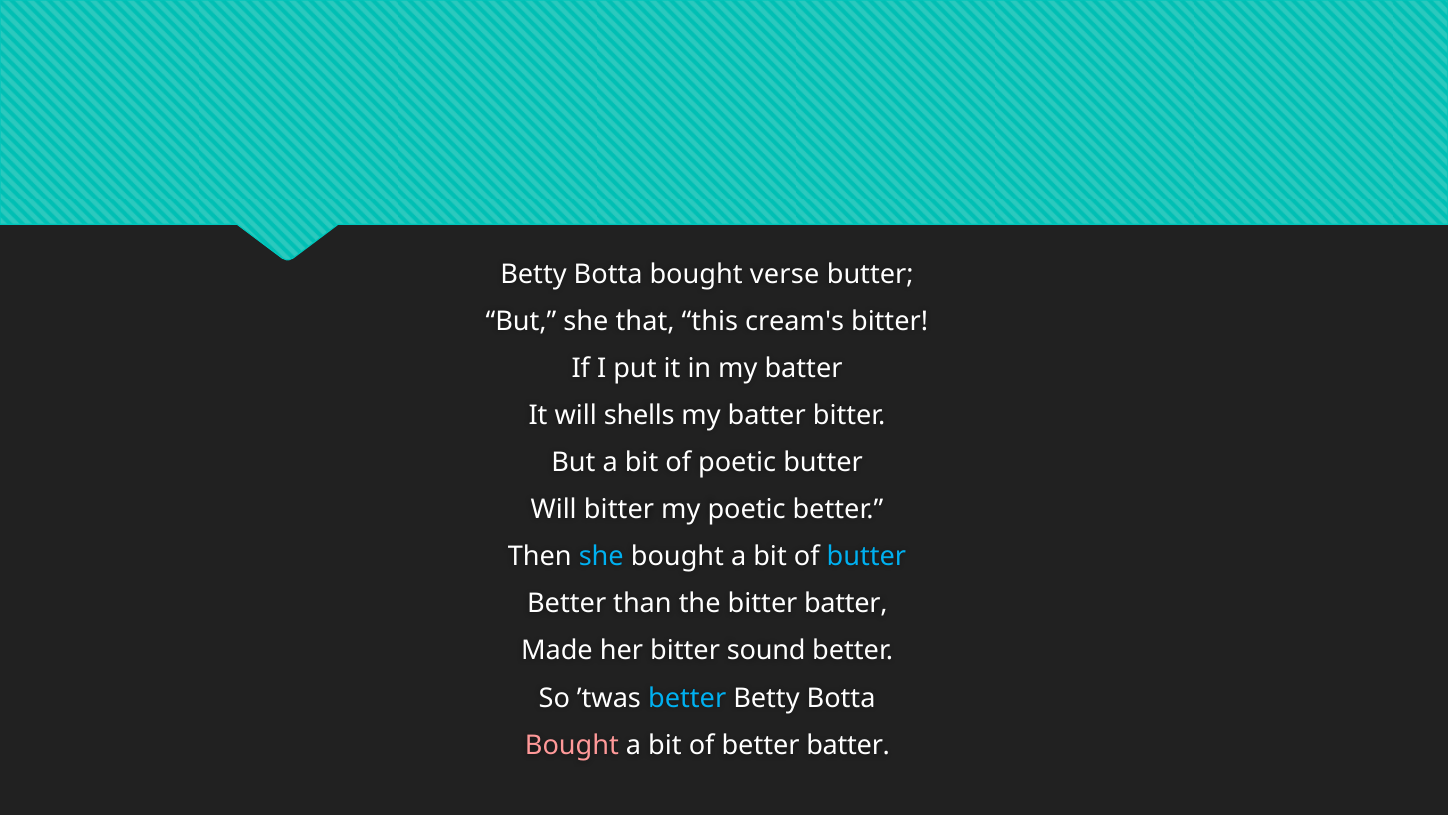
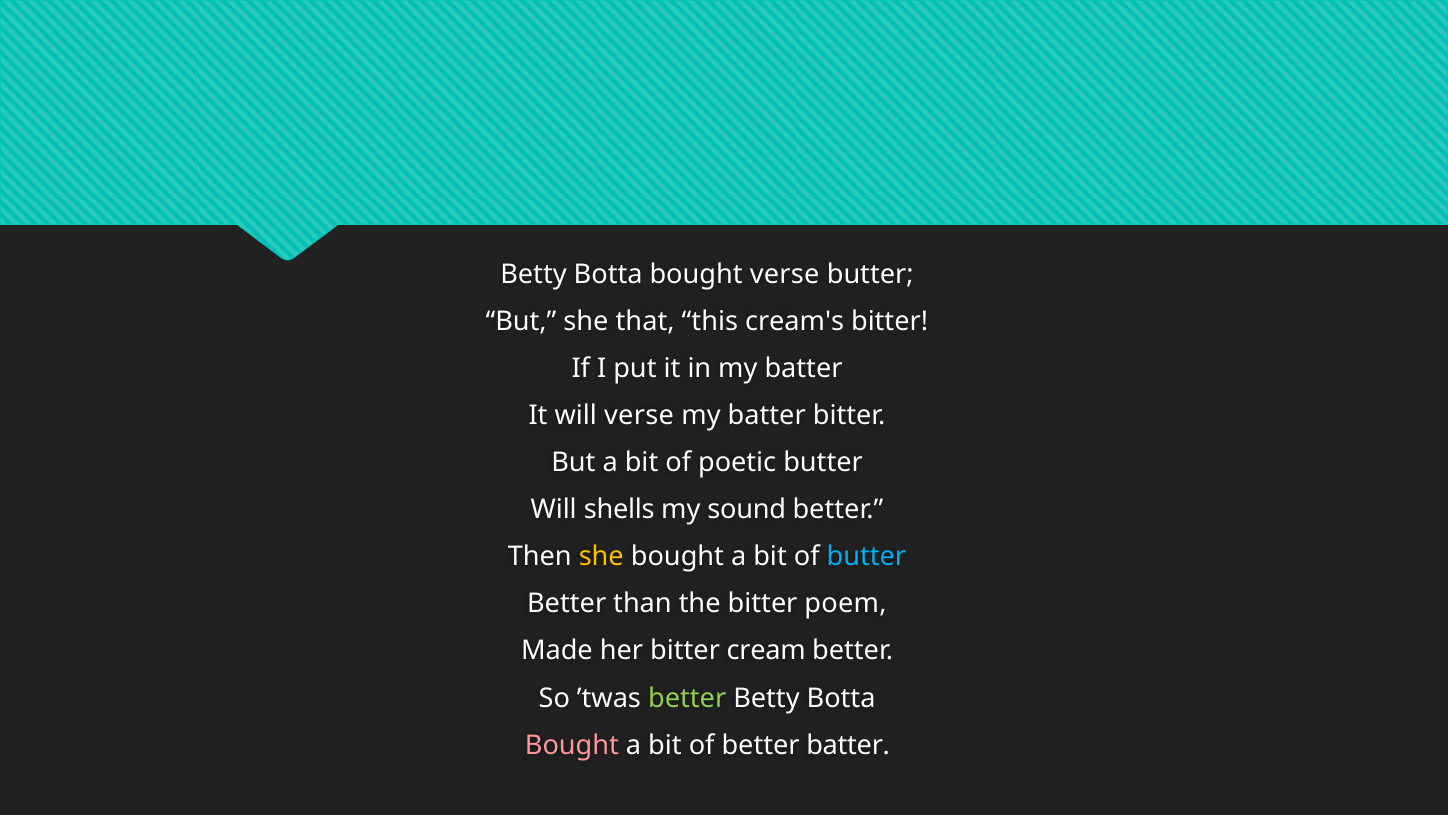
will shells: shells -> verse (639, 415)
Will bitter: bitter -> shells (619, 509)
my poetic: poetic -> sound (747, 509)
she colour: light blue -> yellow (601, 556)
bitter batter: batter -> poem (846, 603)
sound: sound -> cream (766, 651)
better colour: light blue -> light green (687, 698)
